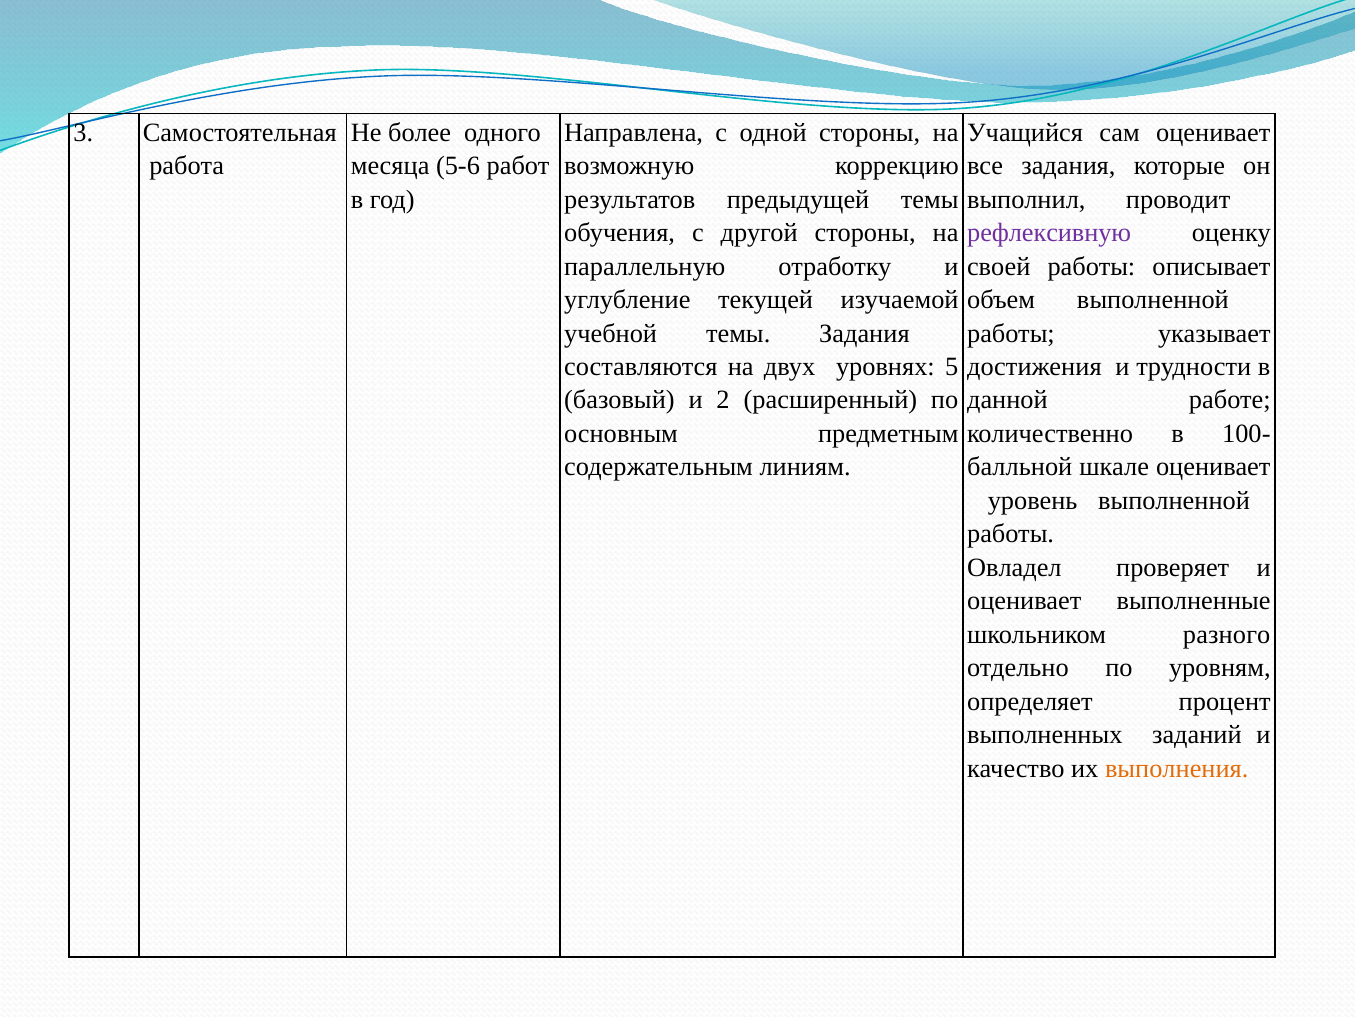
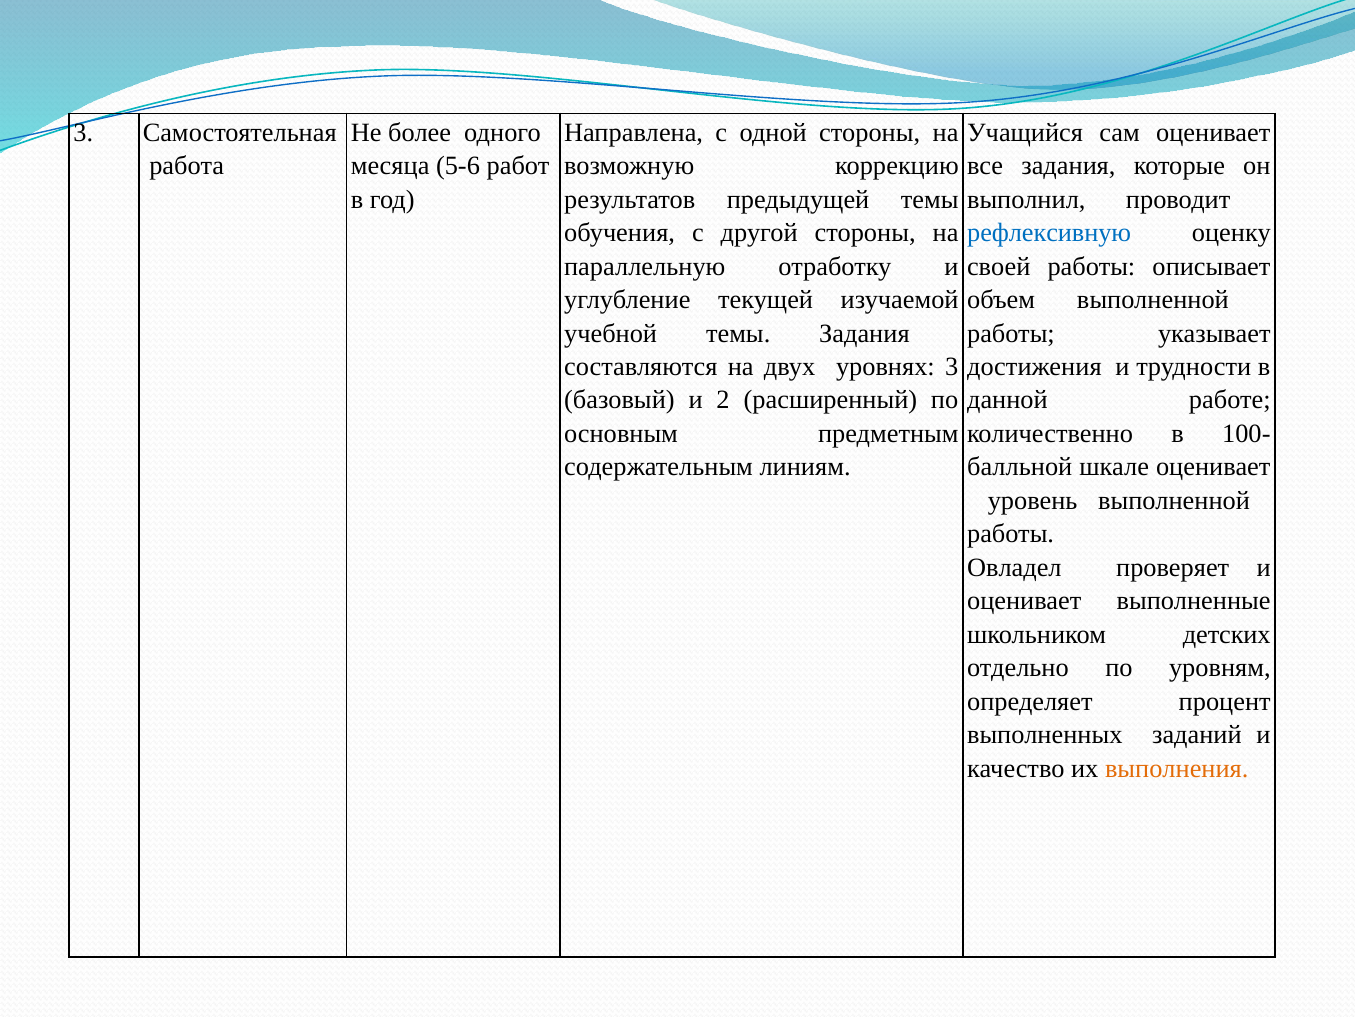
рефлексивную colour: purple -> blue (1049, 233)
уровнях 5: 5 -> 3 (952, 367)
разного: разного -> детских (1227, 634)
